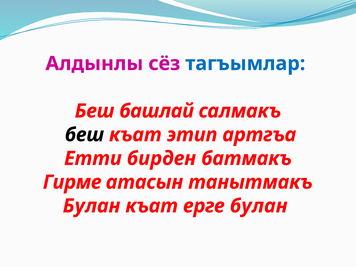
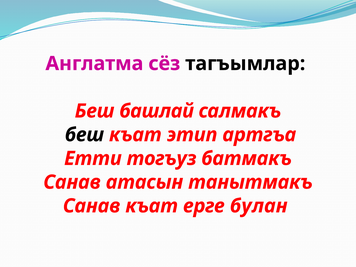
Алдынлы: Алдынлы -> Англатма (94, 64)
тагъымлар colour: blue -> black (245, 64)
бирден: бирден -> тогъуз (162, 158)
Гирме: Гирме -> Санав (72, 182)
Булан: Булан -> Санав (92, 206)
